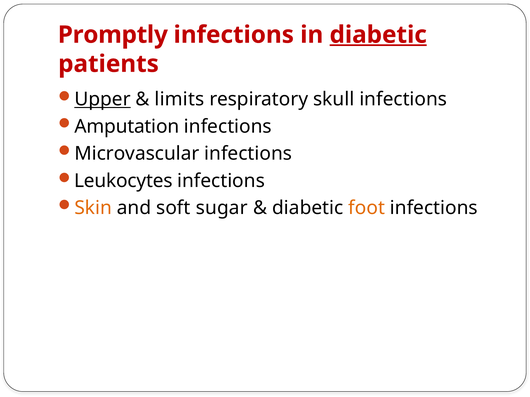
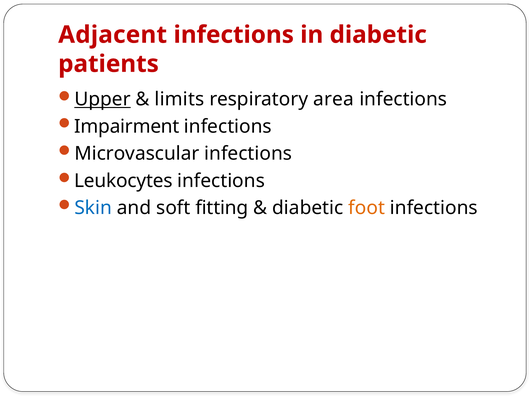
Promptly: Promptly -> Adjacent (113, 35)
diabetic underline: present -> none (378, 35)
skull: skull -> area (334, 99)
Amputation: Amputation -> Impairment (127, 127)
Skin colour: orange -> blue (93, 208)
sugar: sugar -> fitting (222, 208)
